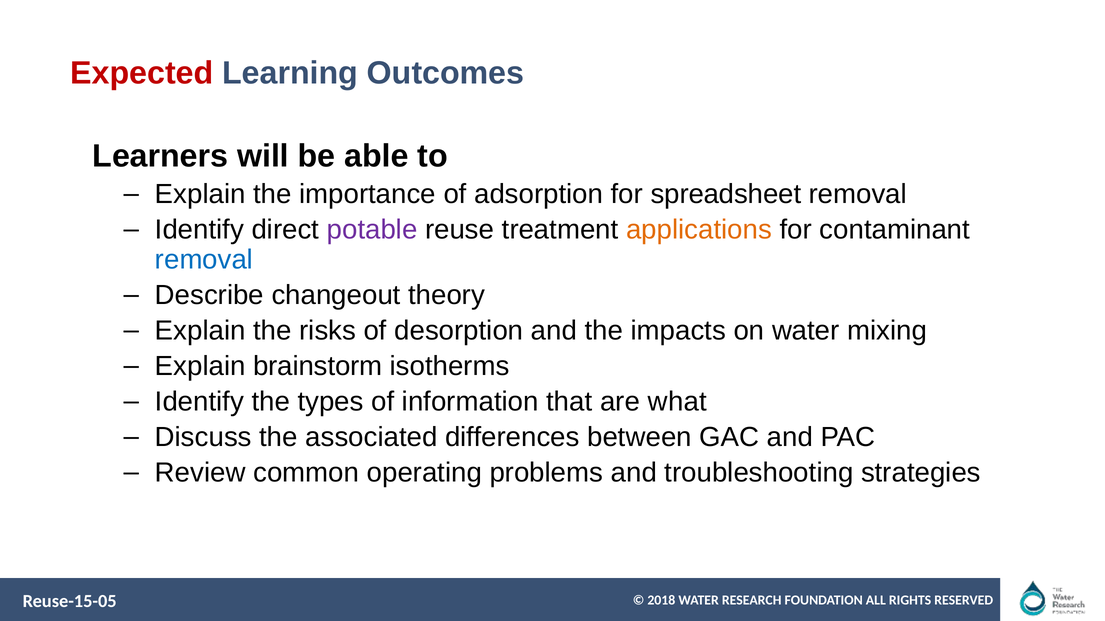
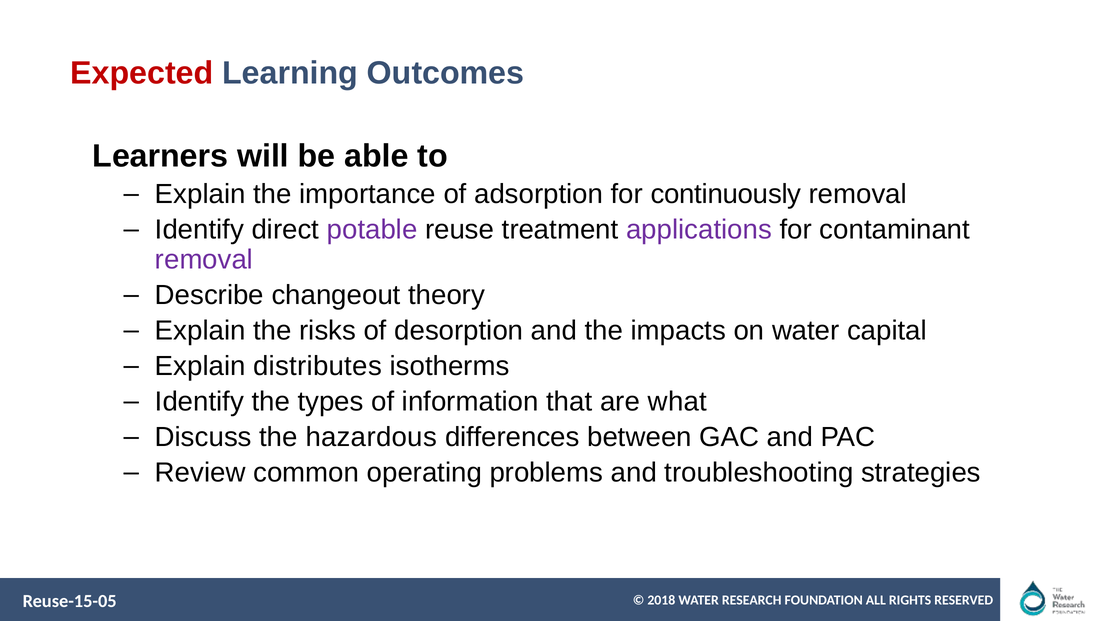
spreadsheet: spreadsheet -> continuously (726, 194)
applications colour: orange -> purple (699, 230)
removal colour: blue -> purple (204, 260)
mixing: mixing -> capital (887, 331)
brainstorm: brainstorm -> distributes (318, 366)
associated: associated -> hazardous (371, 438)
